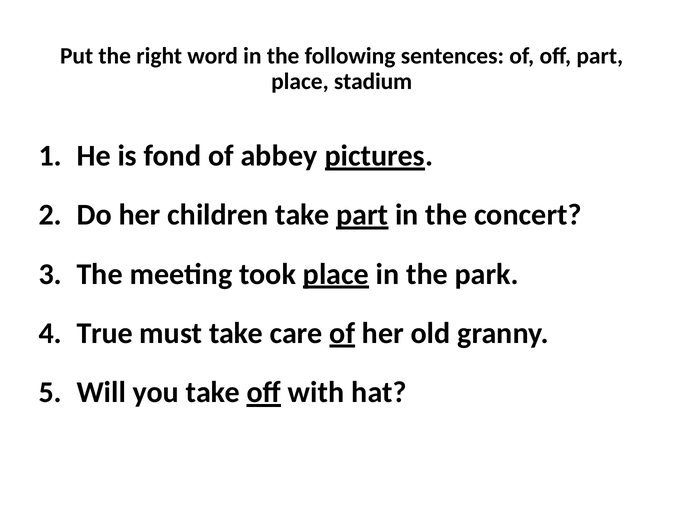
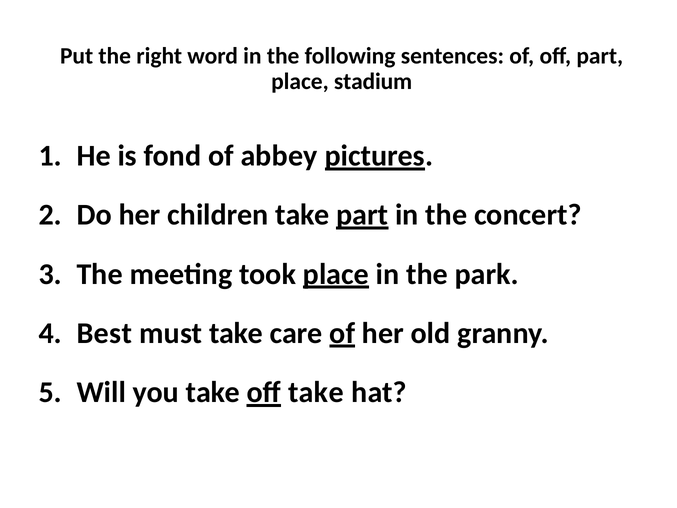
True: True -> Best (104, 333)
with: with -> take (316, 392)
